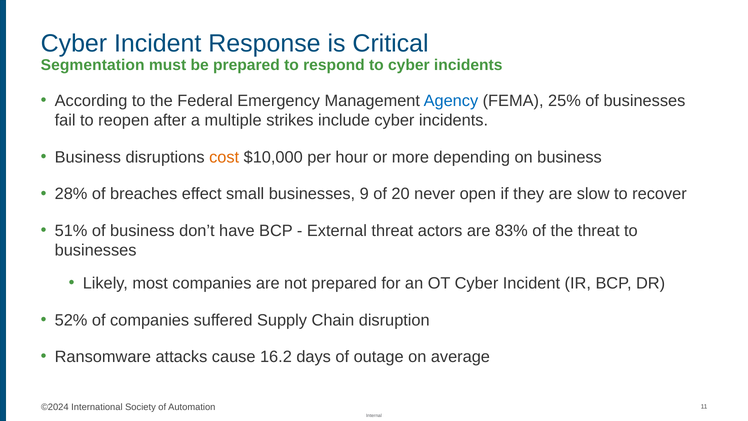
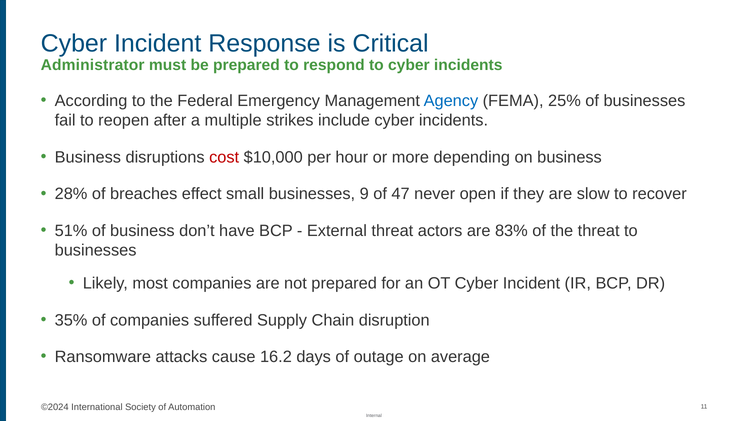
Segmentation: Segmentation -> Administrator (93, 65)
cost colour: orange -> red (224, 157)
20: 20 -> 47 (401, 194)
52%: 52% -> 35% (71, 320)
